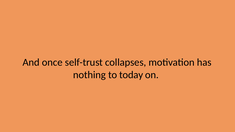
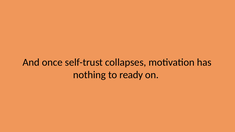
today: today -> ready (131, 75)
